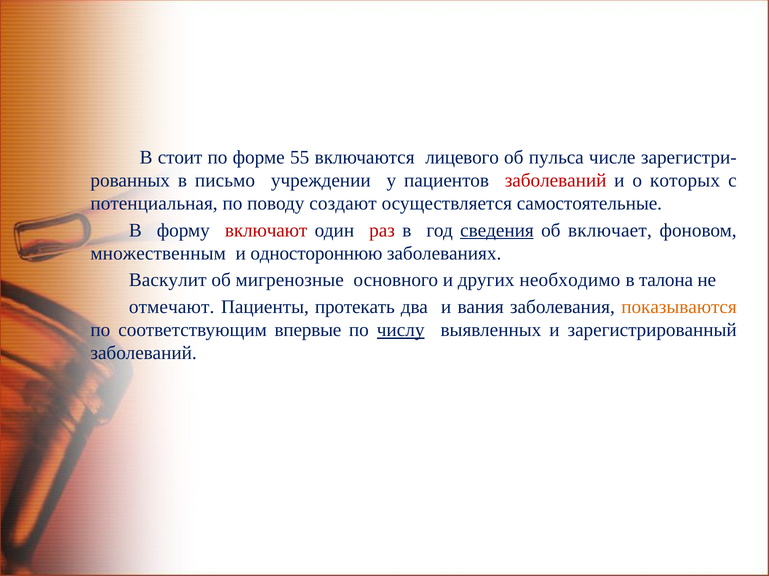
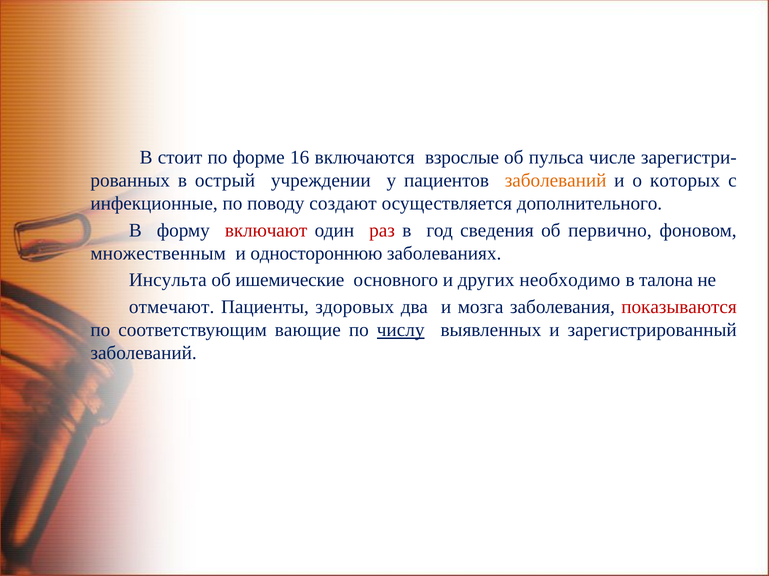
55: 55 -> 16 (300, 157)
лицевого: лицевого -> взрослые (462, 157)
письмо: письмо -> острый (225, 181)
заболеваний colour: red -> orange (556, 181)
потенциальная: потенциальная -> инфекционные (154, 204)
самостоятельные: самостоятельные -> дополнительного (589, 204)
сведения underline: present -> none (497, 231)
включает: включает -> первично (610, 231)
Васкулит: Васкулит -> Инсульта (168, 280)
мигренозные: мигренозные -> ишемические (290, 280)
протекать: протекать -> здоровых (355, 307)
вания: вания -> мозга (481, 307)
показываются colour: orange -> red (679, 307)
впервые: впервые -> вающие (308, 330)
